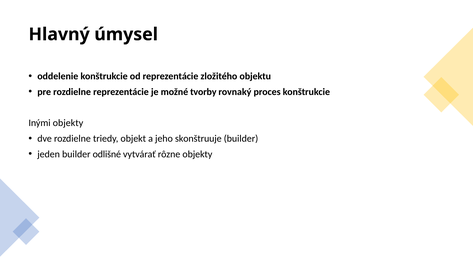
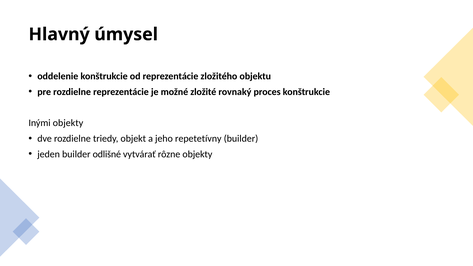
tvorby: tvorby -> zložité (203, 92)
skonštruuje: skonštruuje -> repetetívny (198, 139)
